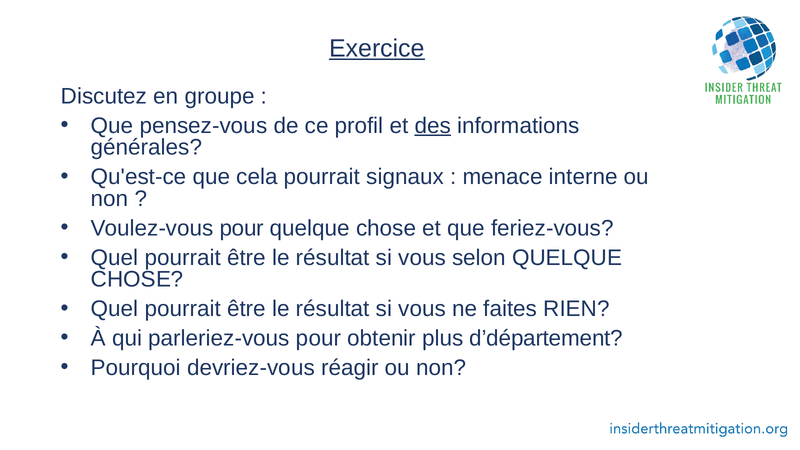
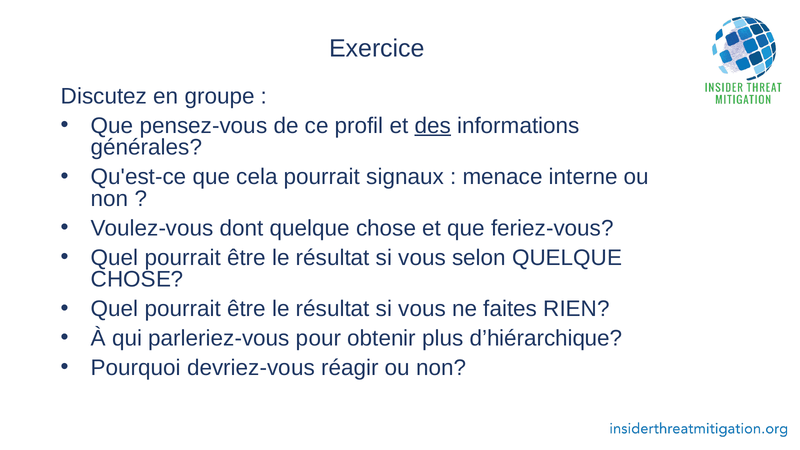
Exercice underline: present -> none (377, 48)
Voulez-vous pour: pour -> dont (242, 228)
d’département: d’département -> d’hiérarchique (546, 338)
